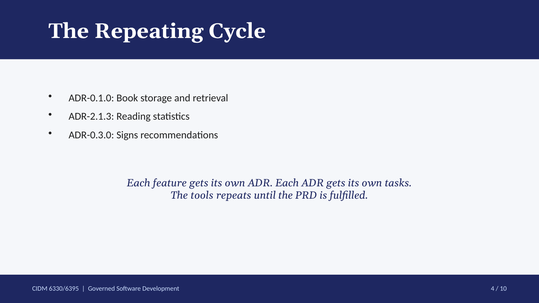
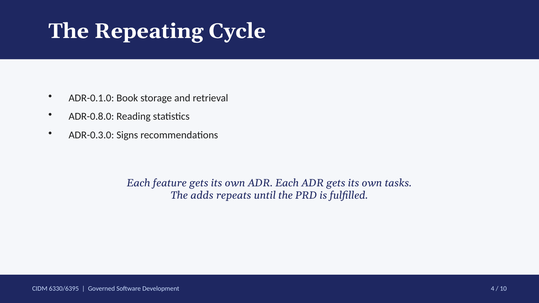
ADR-2.1.3: ADR-2.1.3 -> ADR-0.8.0 (91, 117)
tools: tools -> adds (202, 196)
